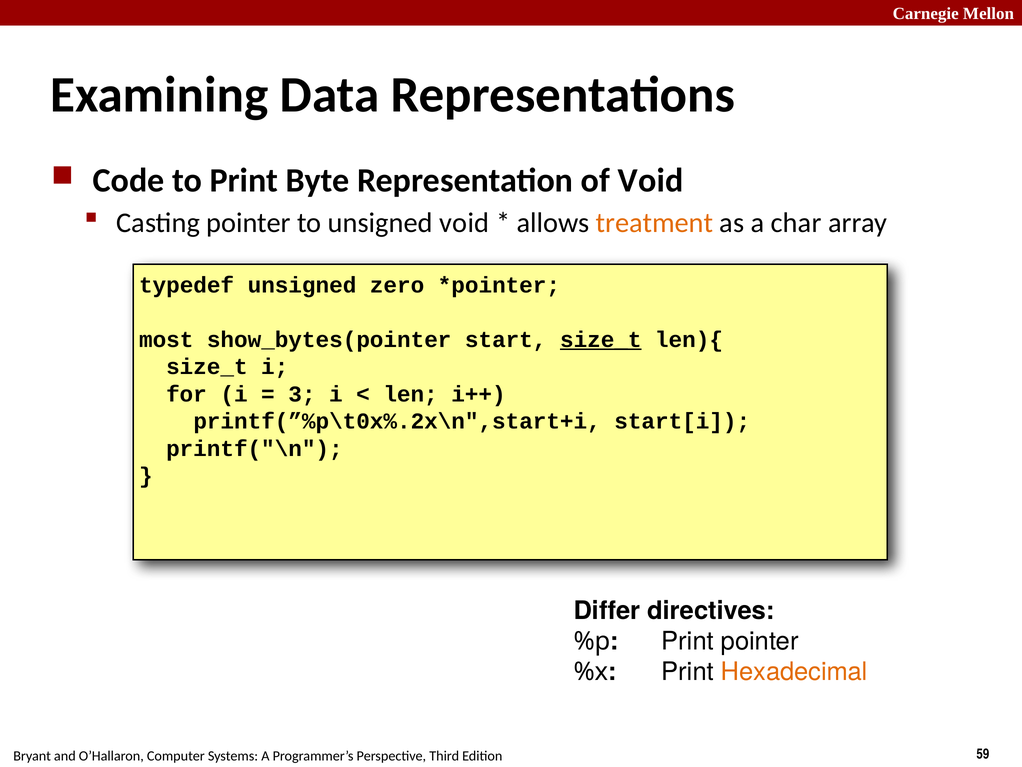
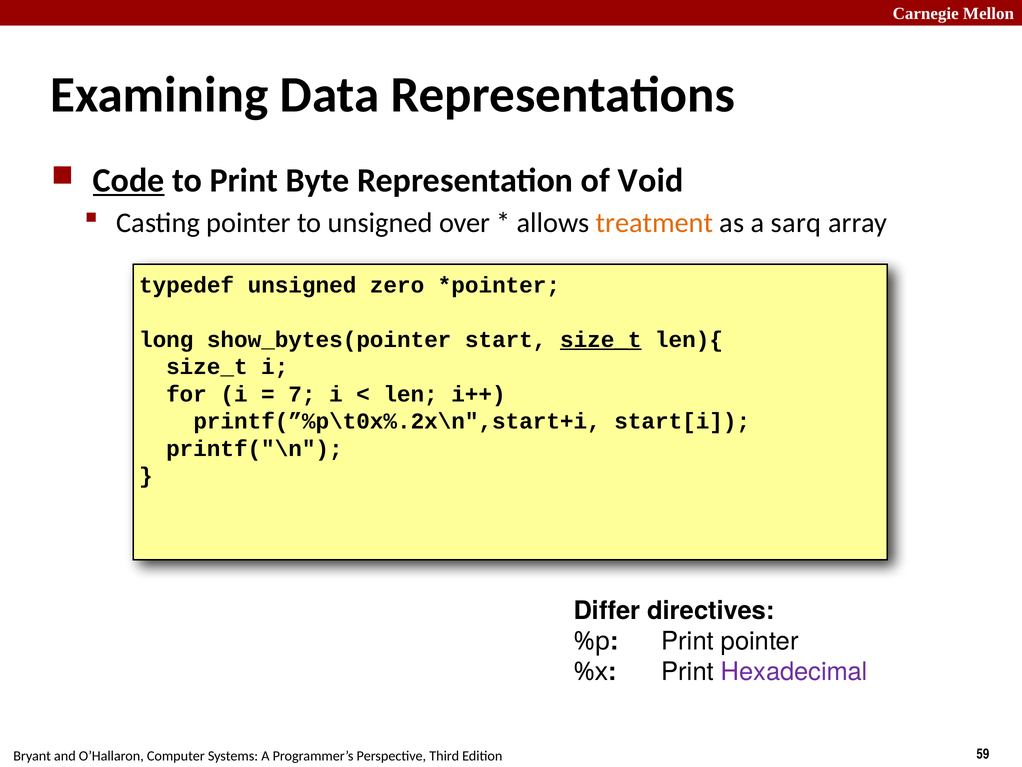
Code underline: none -> present (129, 180)
unsigned void: void -> over (465, 223)
char: char -> sarq (796, 223)
most: most -> long (166, 339)
3: 3 -> 7 (302, 394)
Hexadecimal colour: orange -> purple (794, 672)
